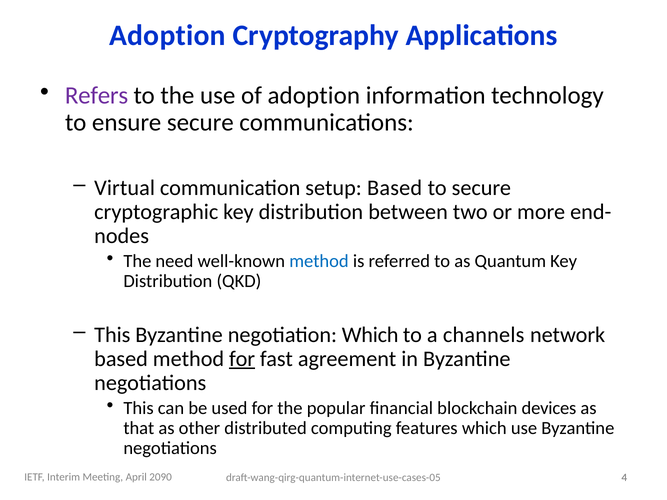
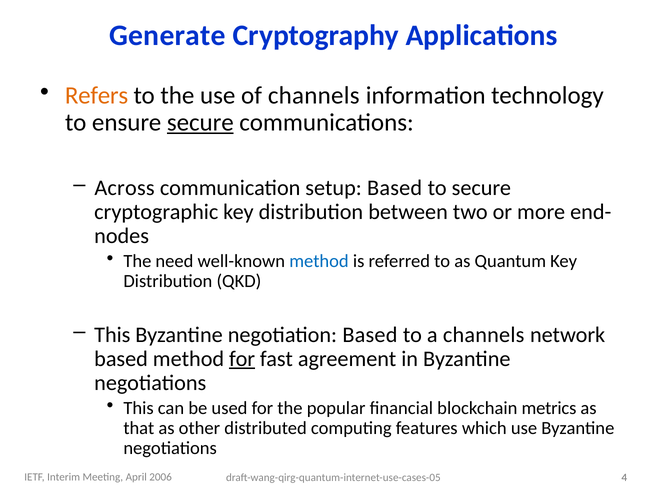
Adoption: Adoption -> Generate (167, 36)
Refers colour: purple -> orange (97, 96)
of adoption: adoption -> channels (314, 96)
secure underline: none -> present (200, 123)
Virtual: Virtual -> Across (125, 188)
negotiation Which: Which -> Based (370, 335)
devices: devices -> metrics (549, 408)
2090: 2090 -> 2006 (161, 477)
